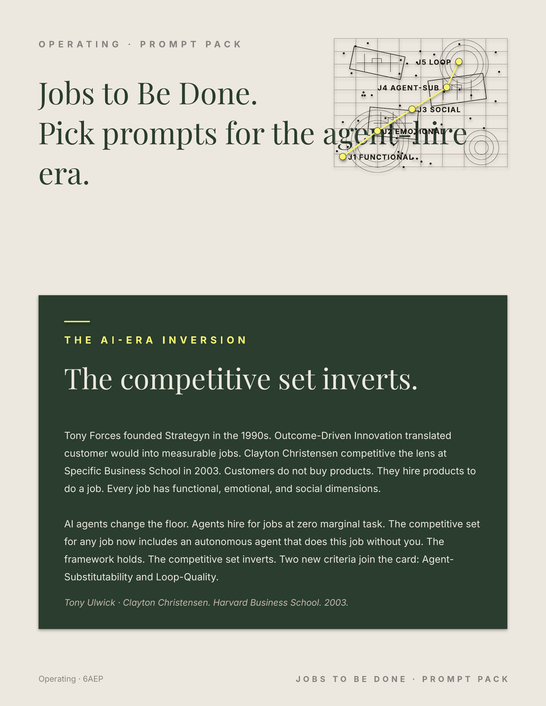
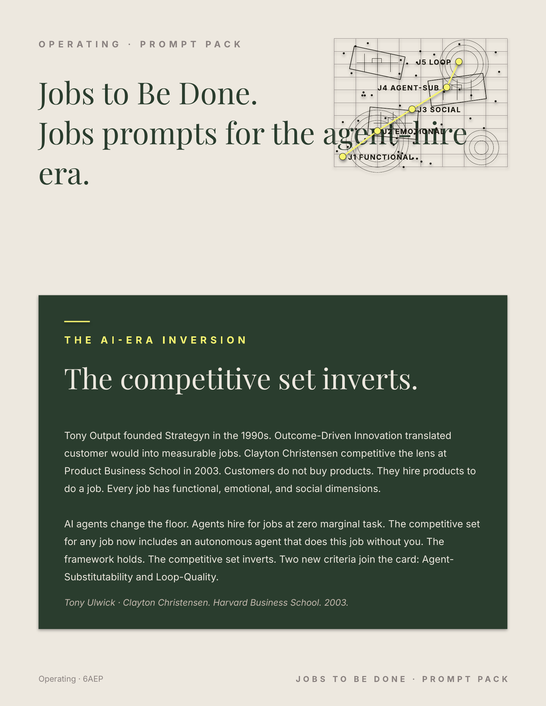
Pick: Pick -> Jobs (67, 135)
Forces: Forces -> Output (105, 436)
Specific: Specific -> Product (83, 472)
